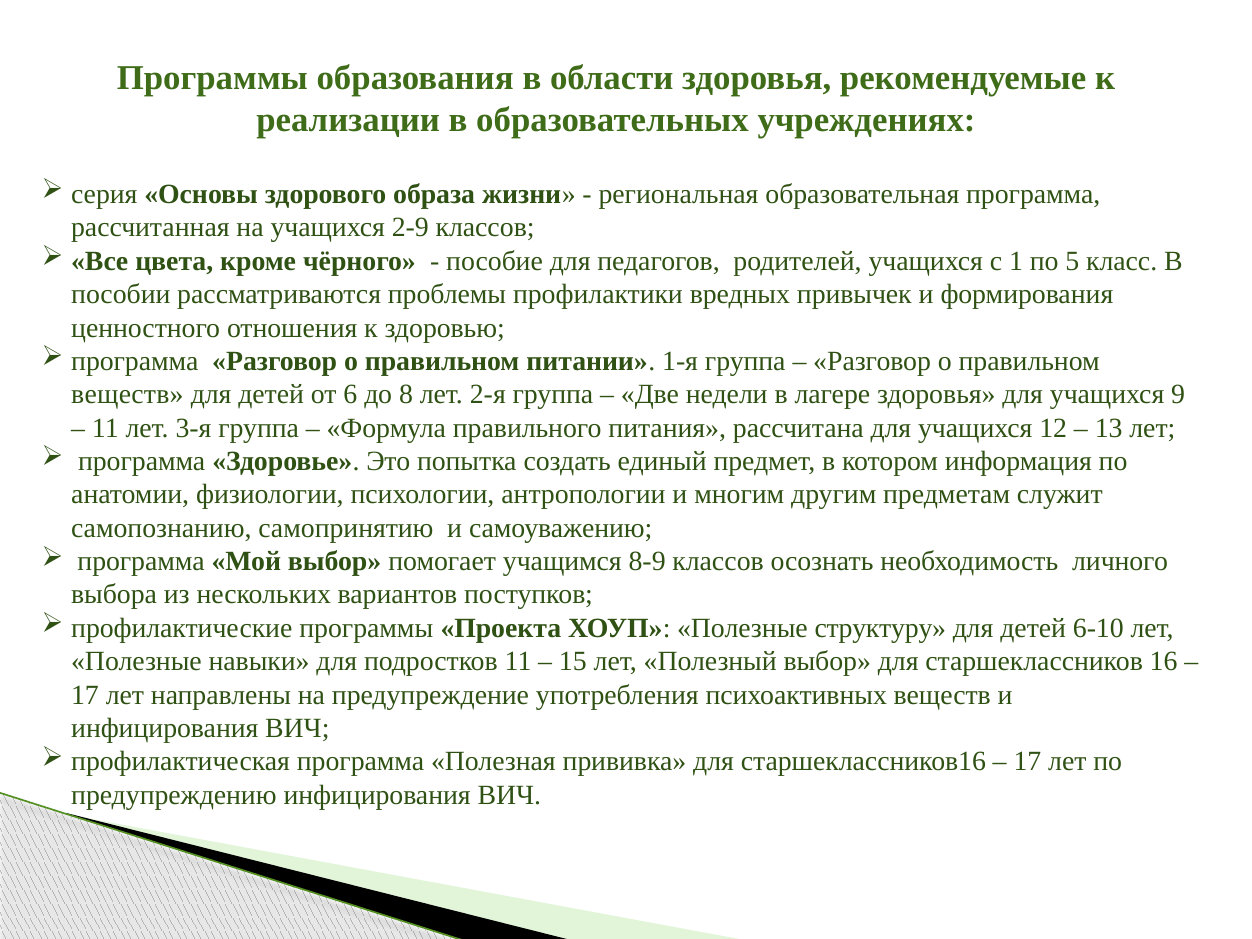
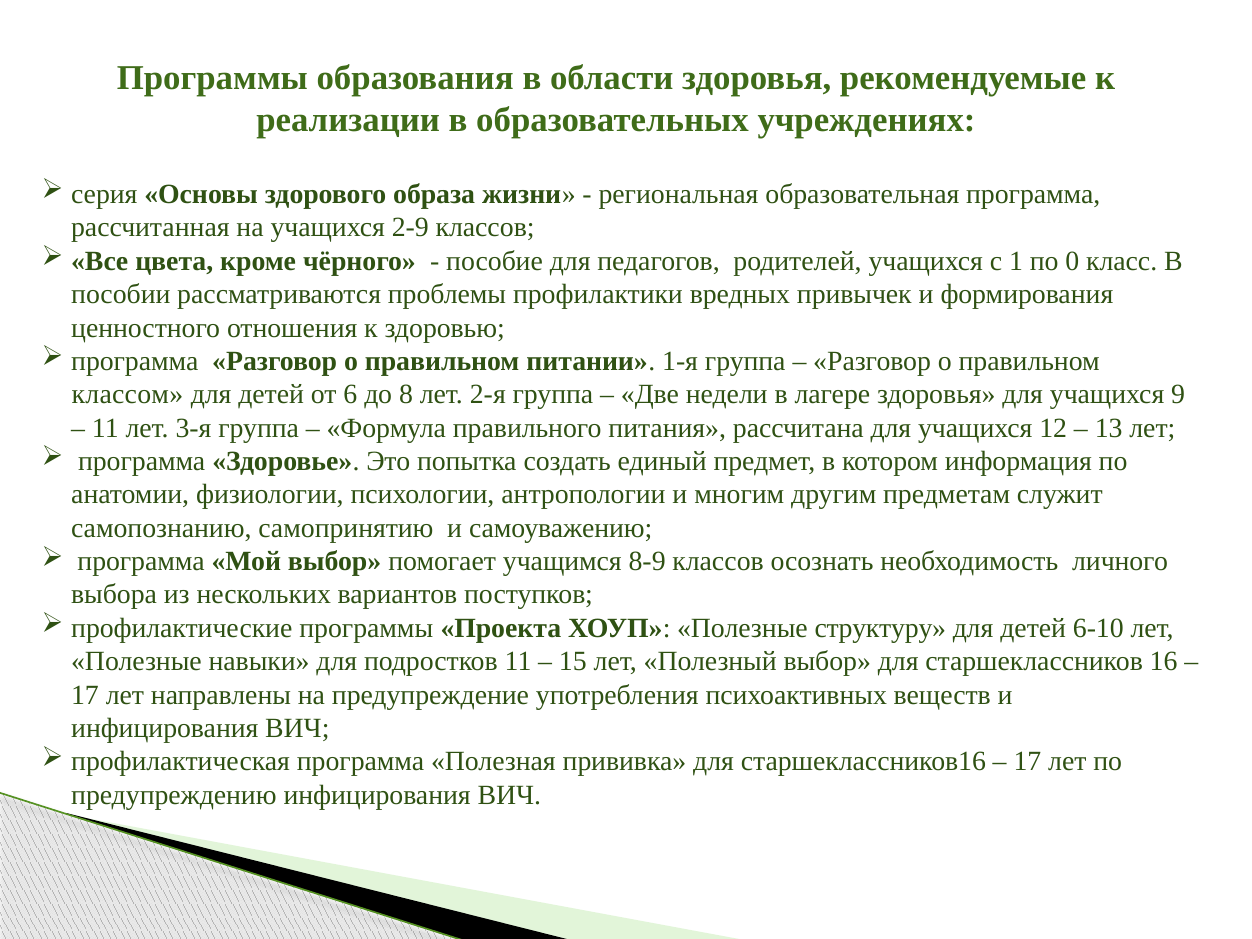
5: 5 -> 0 (1072, 261)
веществ: веществ -> классом (127, 395)
